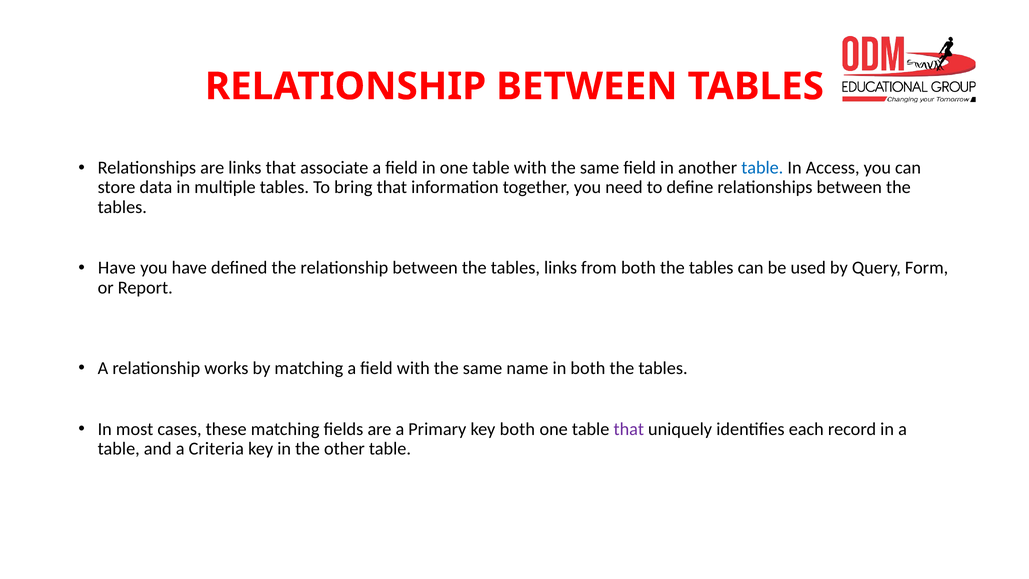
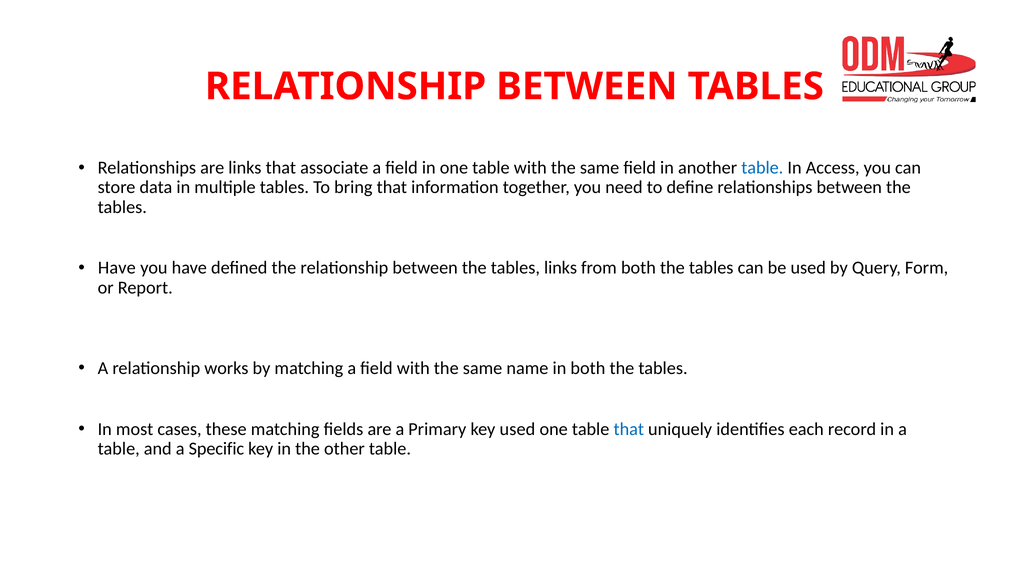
key both: both -> used (517, 429)
that colour: purple -> blue (629, 429)
Criteria: Criteria -> Specific (216, 449)
